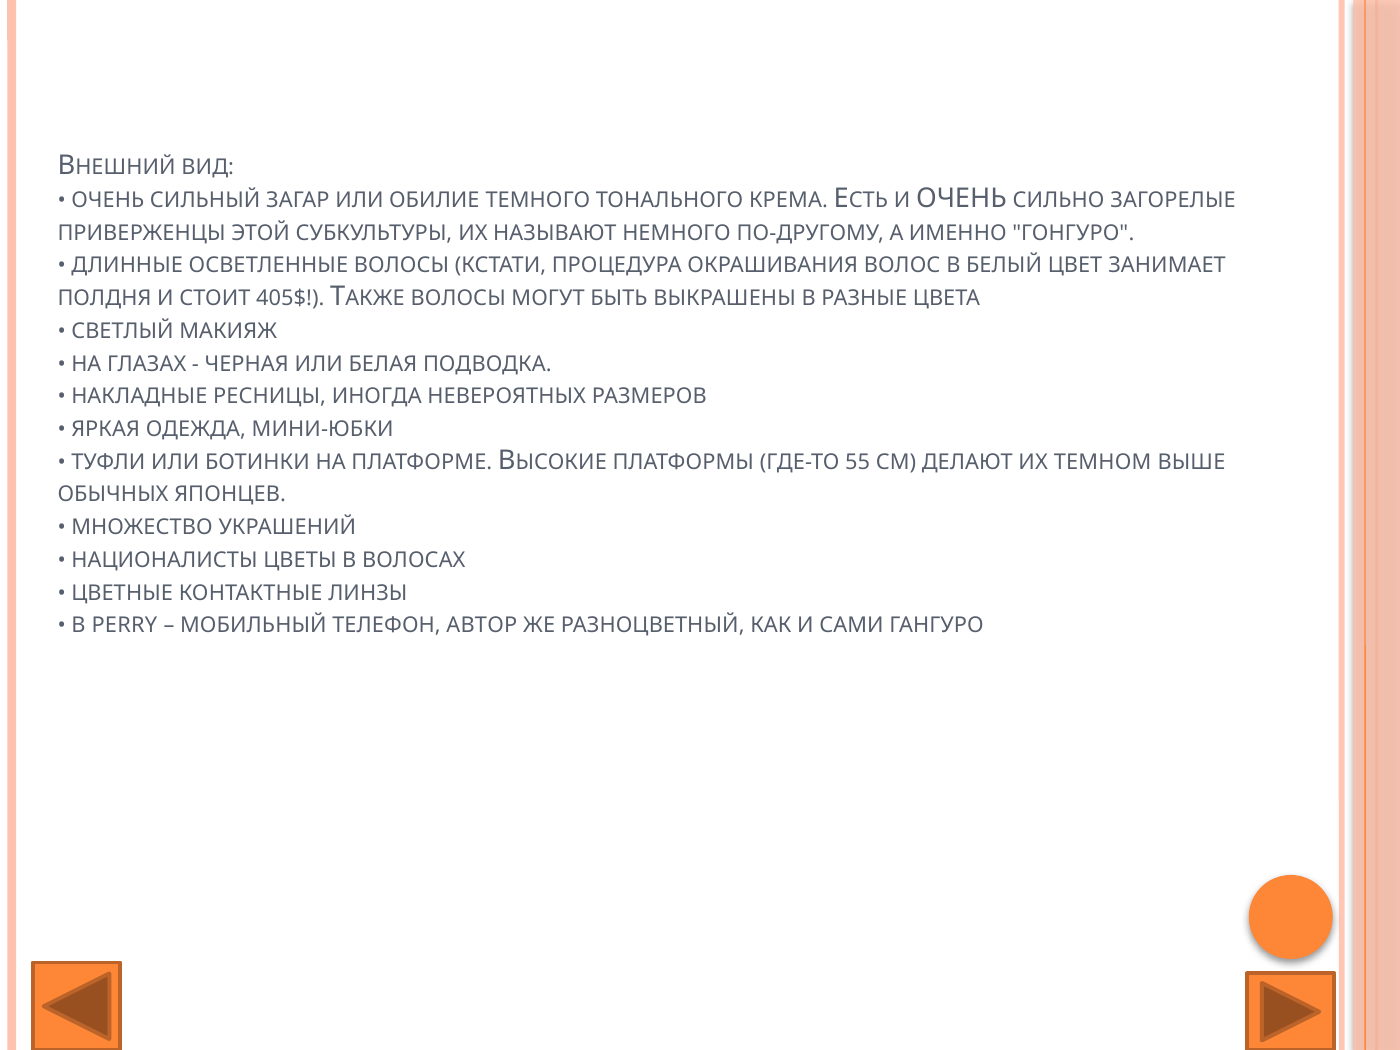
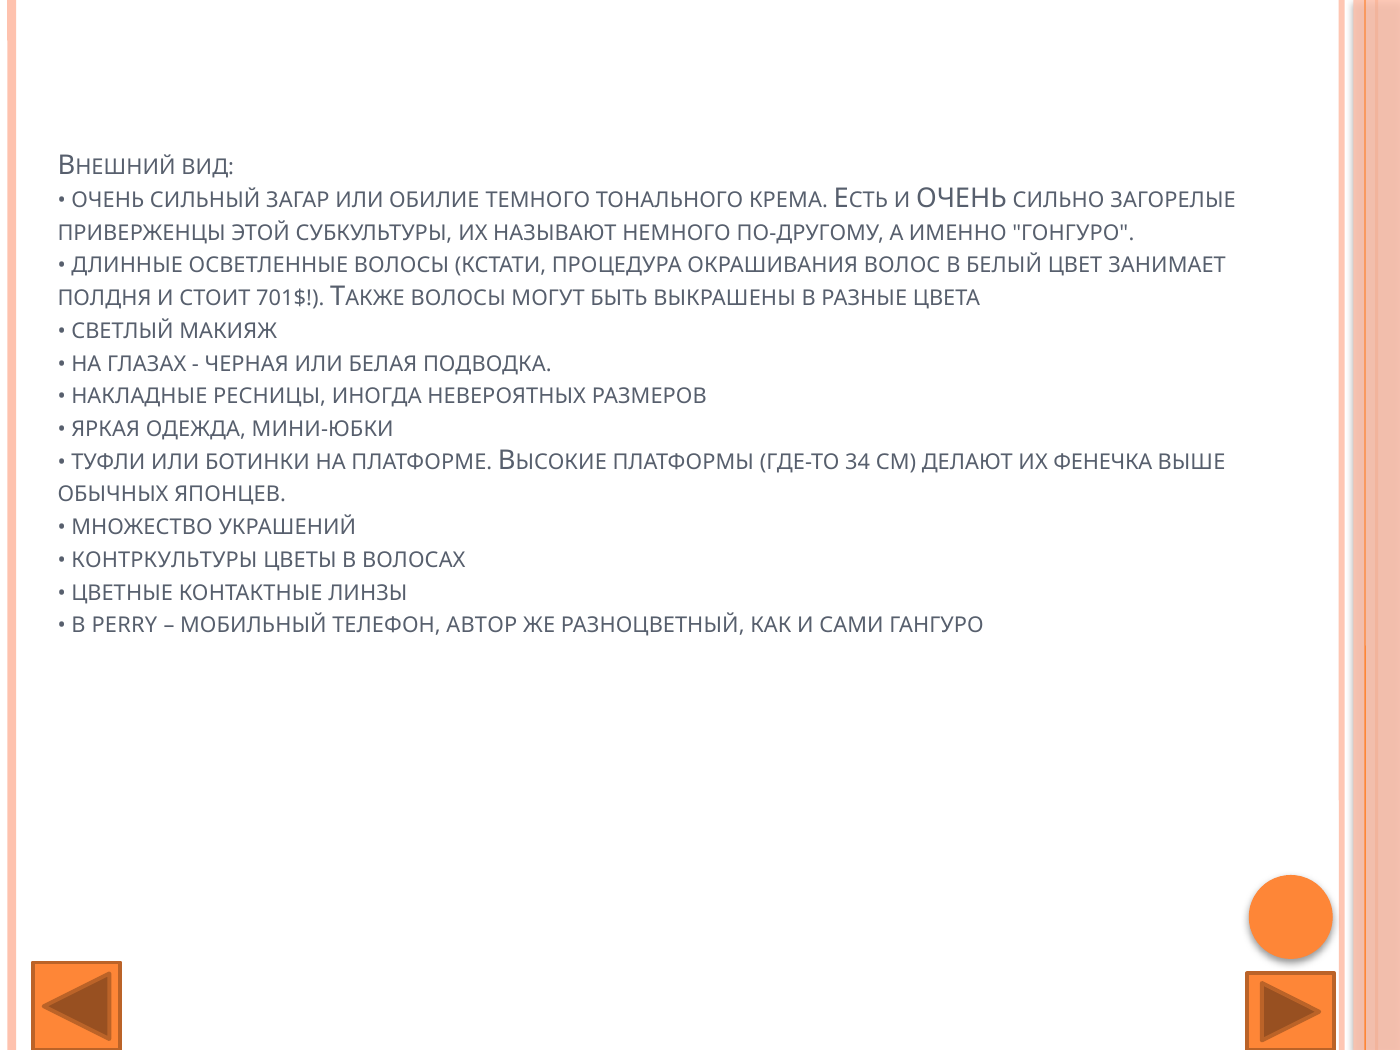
405$: 405$ -> 701$ (290, 298)
55: 55 -> 34 (858, 462)
ТЕМНОМ: ТЕМНОМ -> ФЕНЕЧКА (1103, 462)
НАЦИОНАЛИСТЫ: НАЦИОНАЛИСТЫ -> КОНТРКУЛЬТУРЫ (164, 560)
